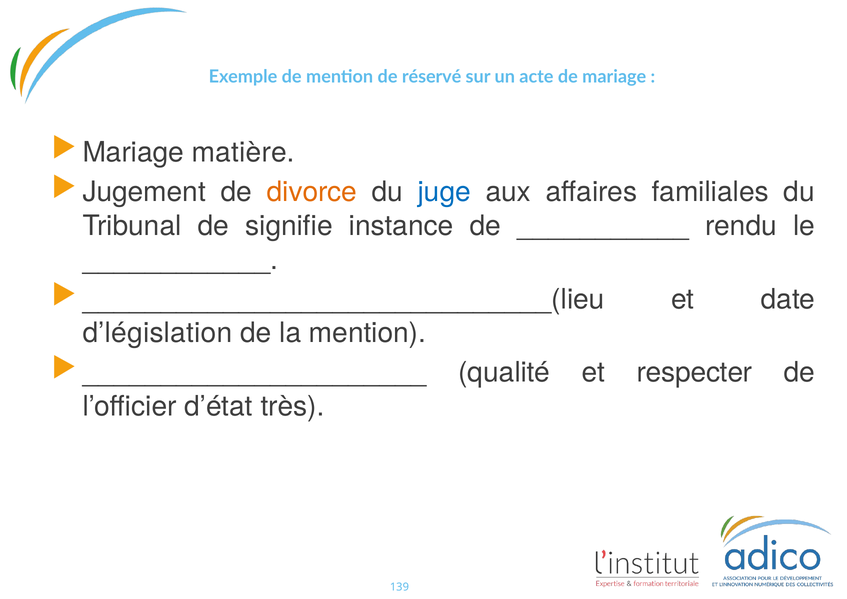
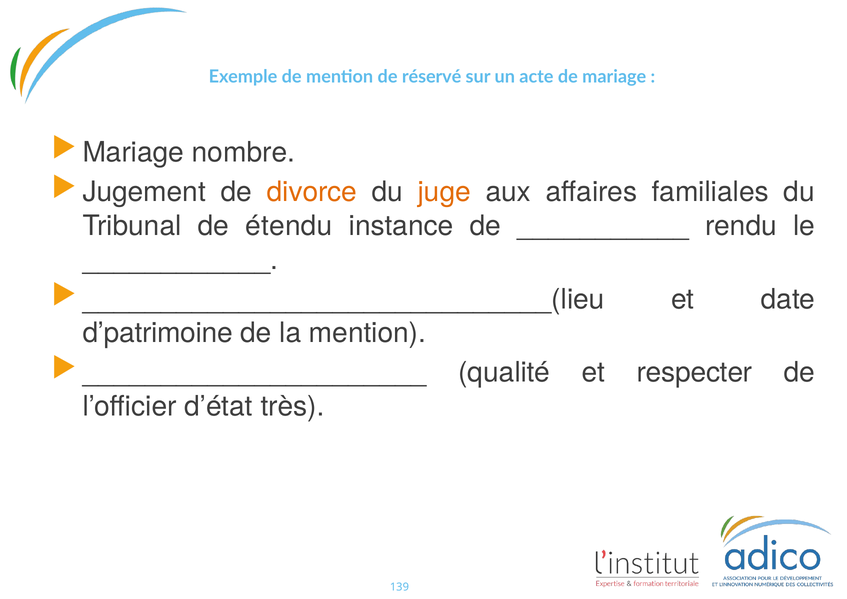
matière: matière -> nombre (243, 153)
juge colour: blue -> orange (444, 192)
signifie: signifie -> étendu (289, 226)
d’législation: d’législation -> d’patrimoine (158, 333)
